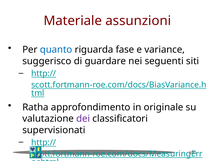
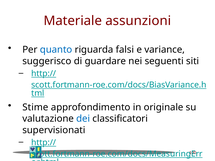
fase: fase -> falsi (125, 50)
Ratha: Ratha -> Stime (35, 107)
dei colour: purple -> blue (83, 119)
